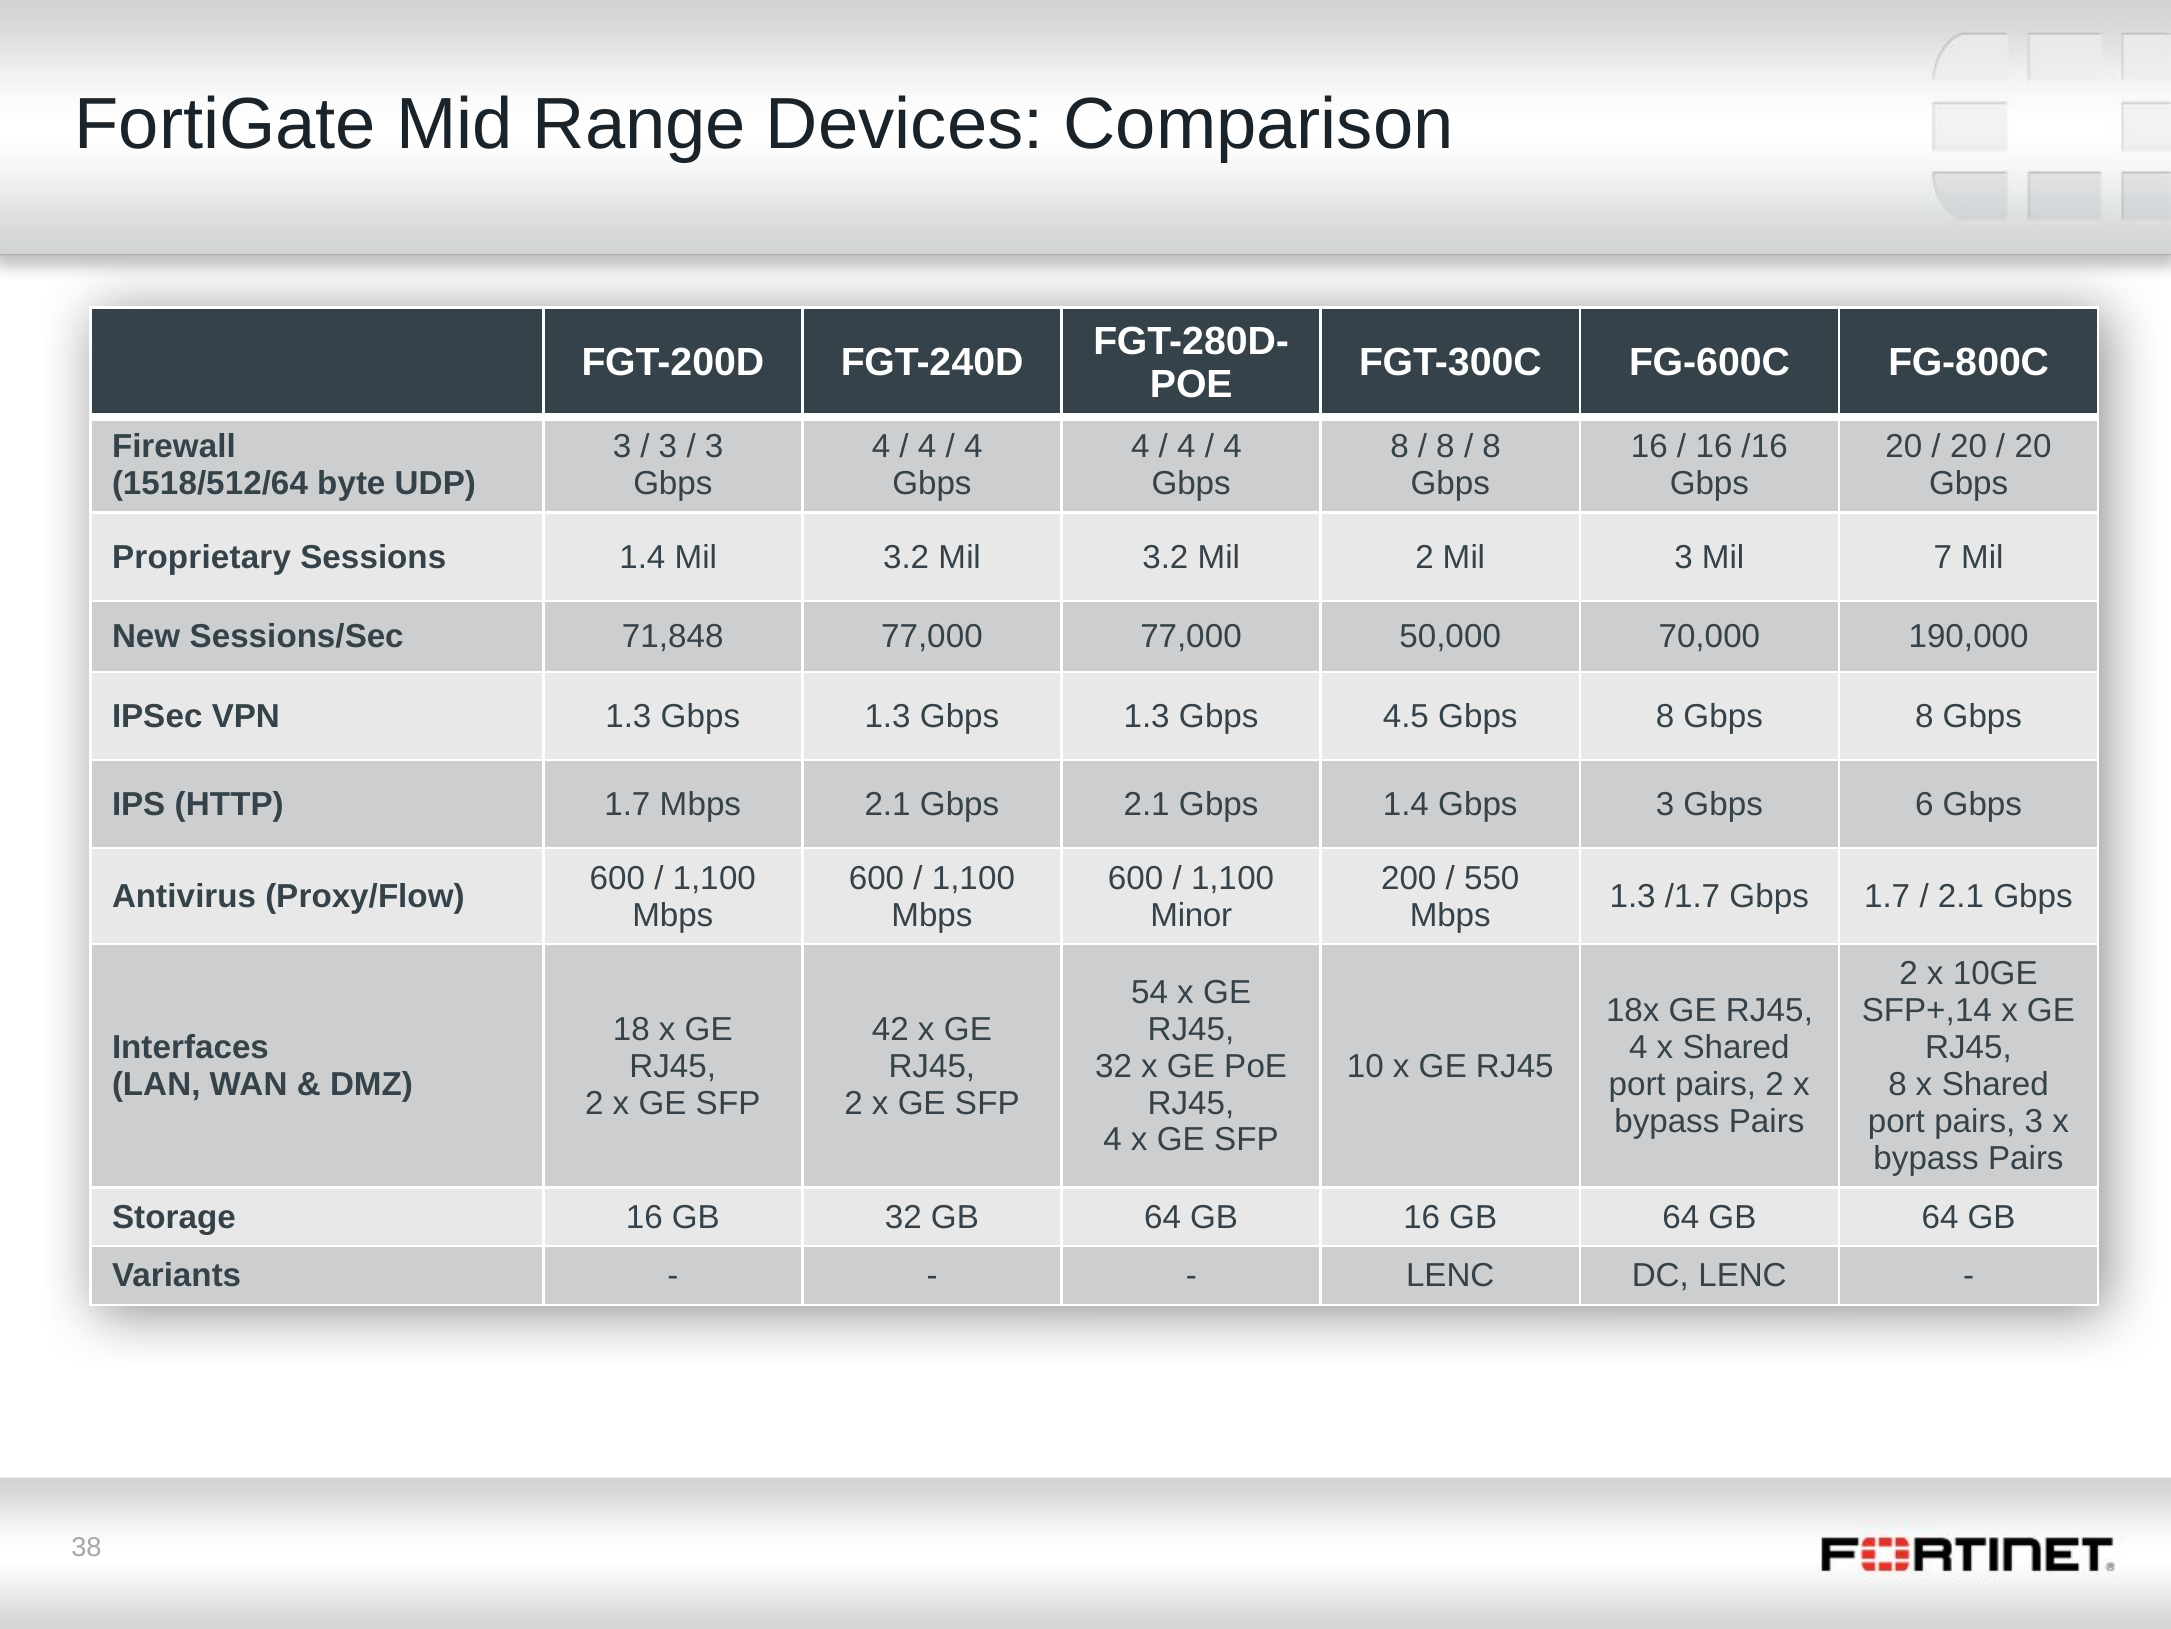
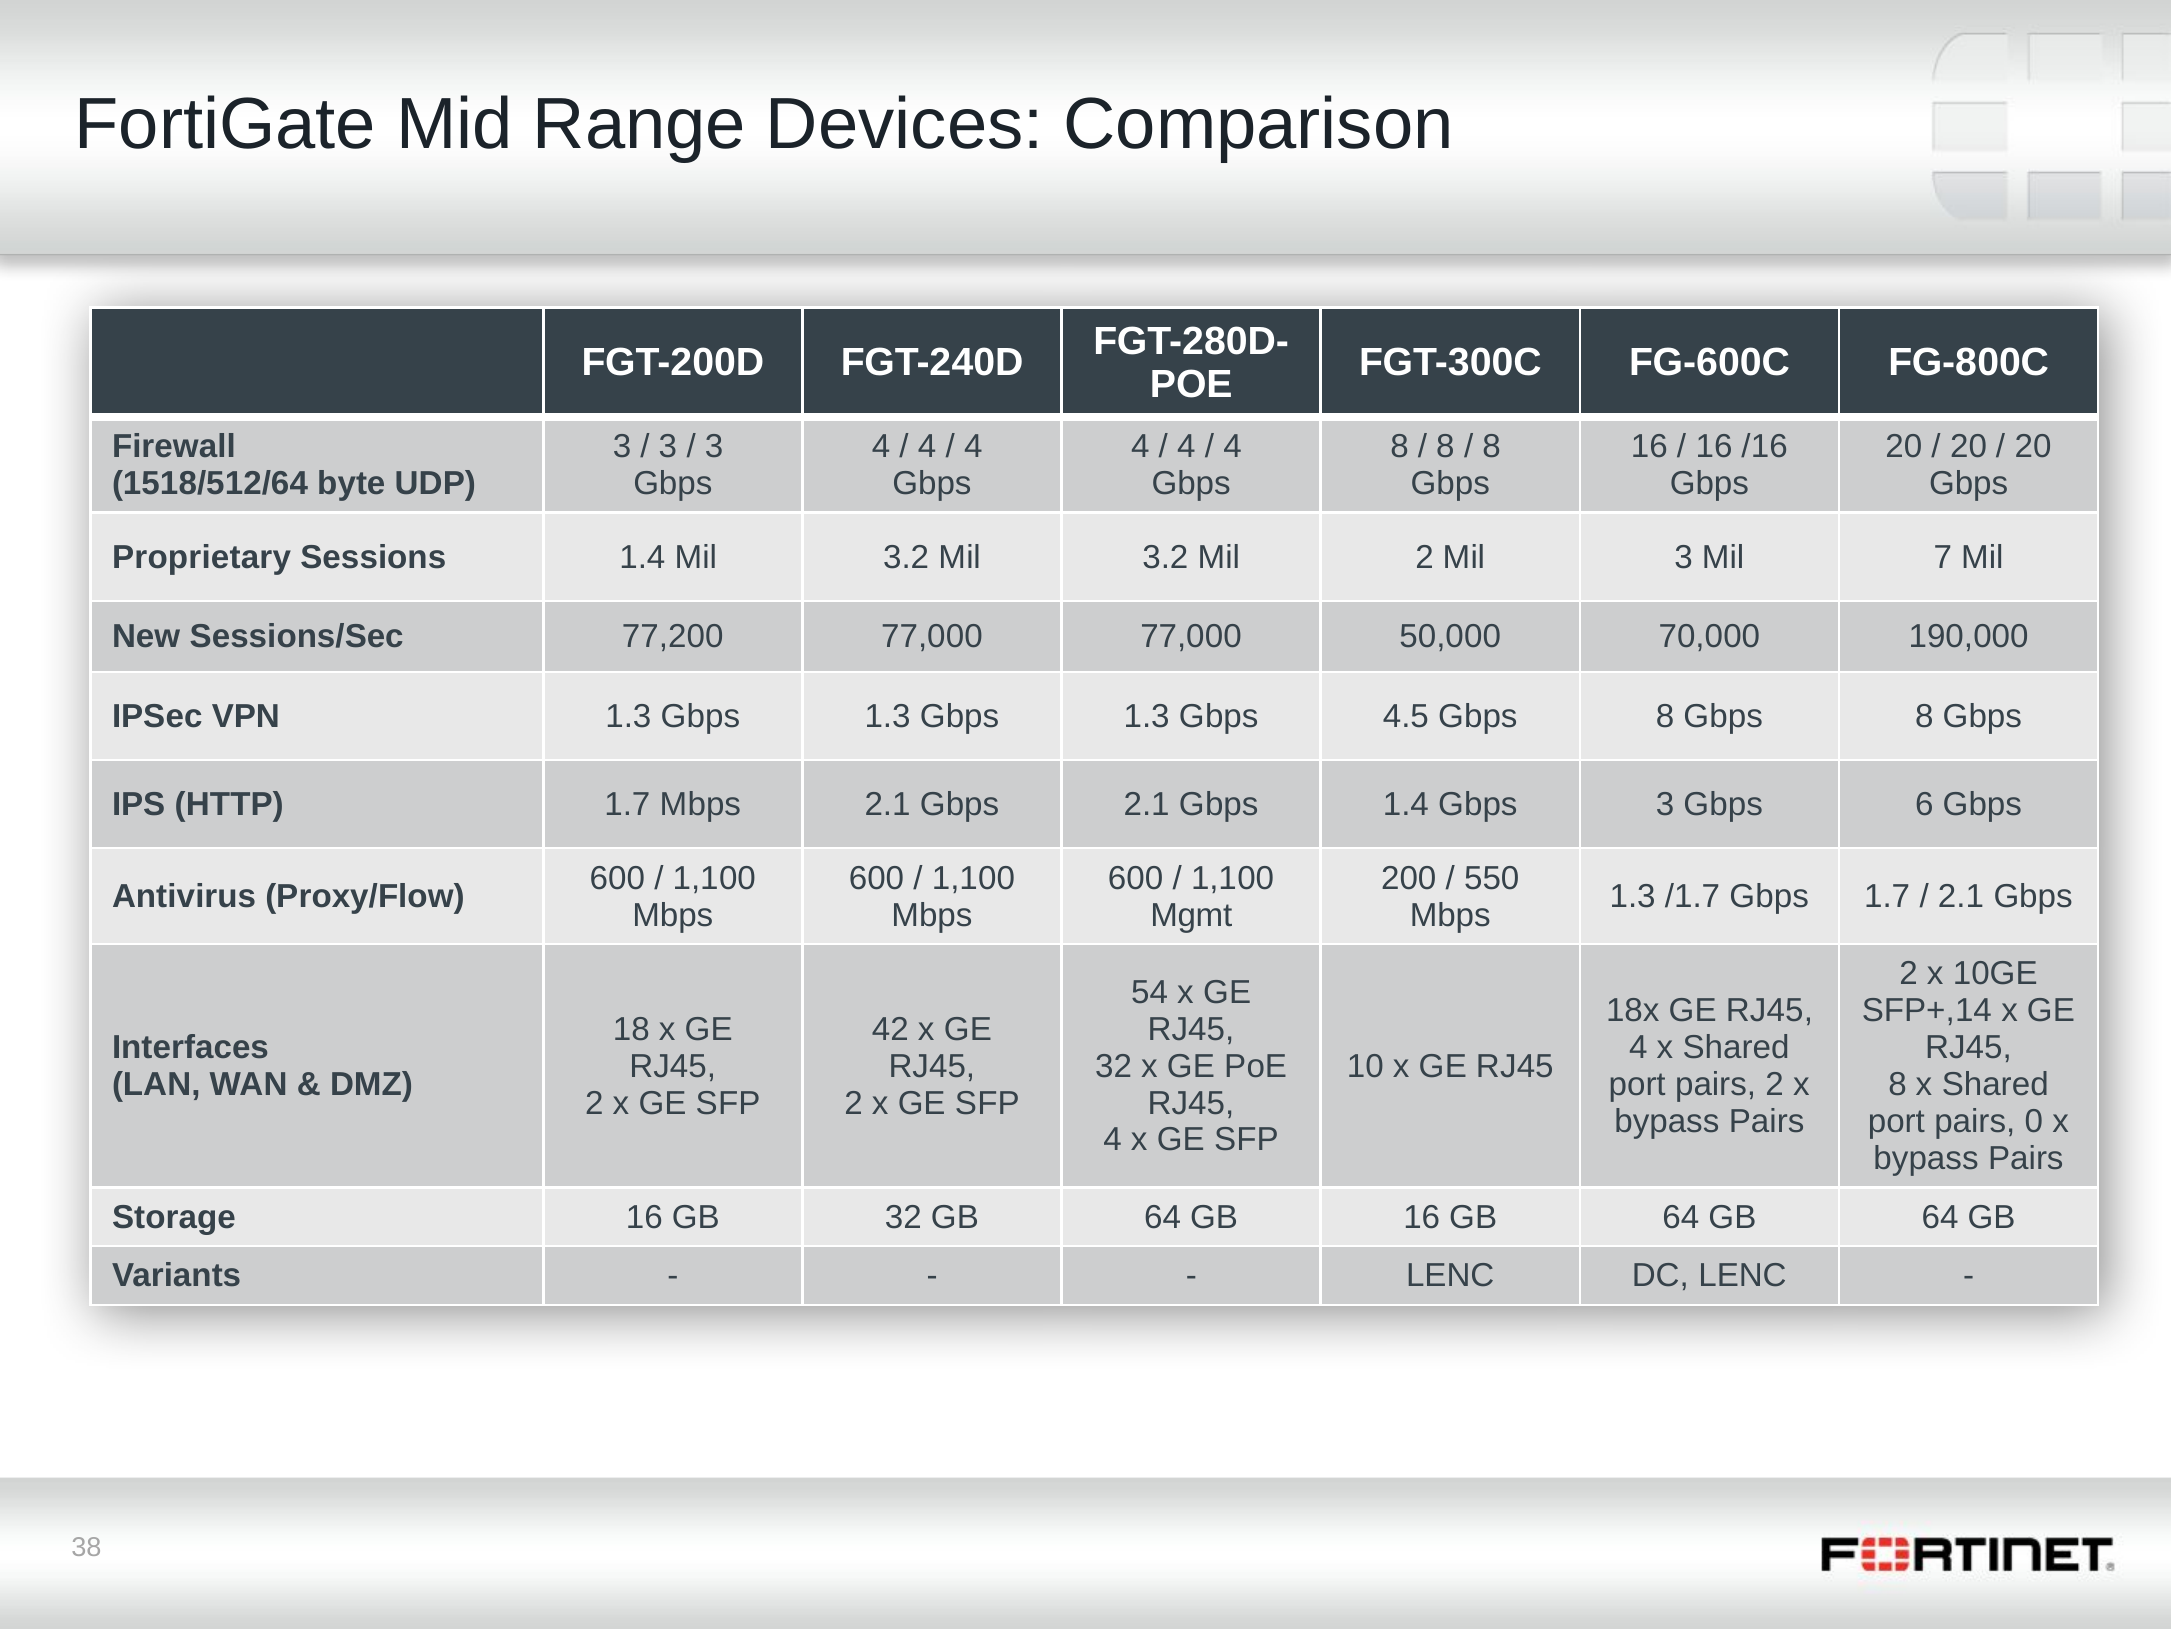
71,848: 71,848 -> 77,200 (673, 637)
Minor: Minor -> Mgmt (1191, 915)
pairs 3: 3 -> 0 (2034, 1121)
